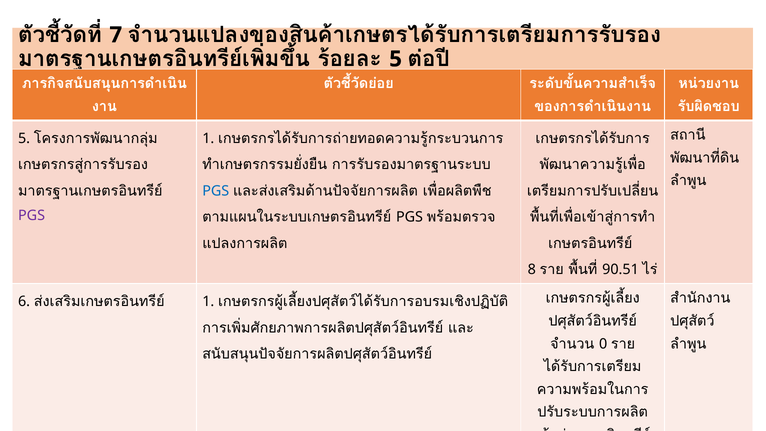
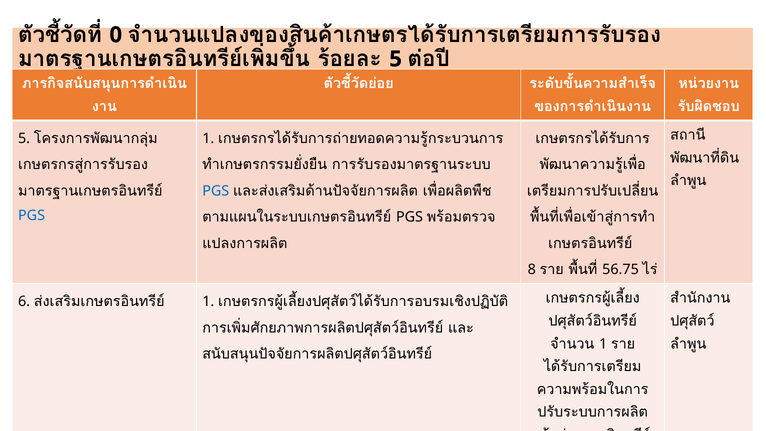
7: 7 -> 0 (116, 35)
PGS colour: purple -> blue (32, 215)
90.51: 90.51 -> 56.75 (621, 270)
0: 0 -> 1 (603, 344)
